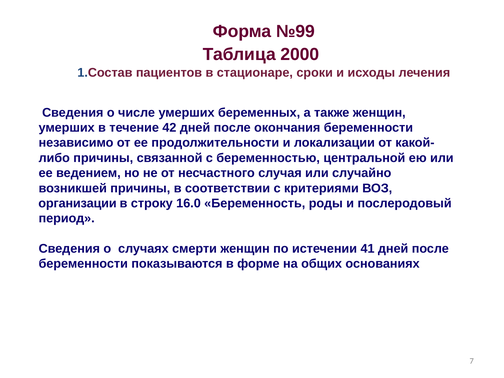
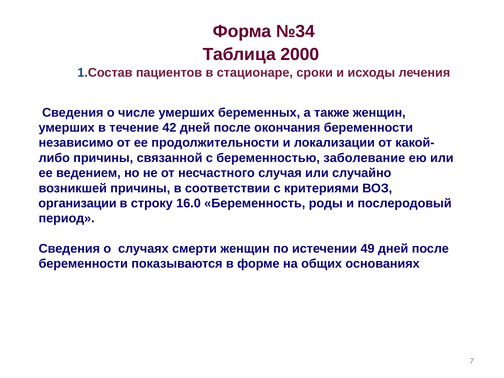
№99: №99 -> №34 (296, 31)
центральной: центральной -> заболевание (364, 158)
41: 41 -> 49 (368, 249)
